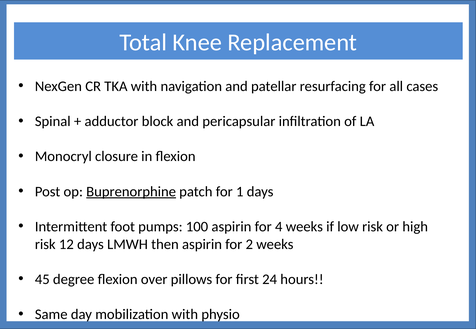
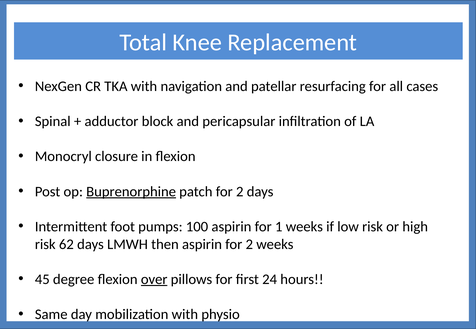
patch for 1: 1 -> 2 (240, 192)
4: 4 -> 1 (279, 227)
12: 12 -> 62 (66, 245)
over underline: none -> present (154, 280)
